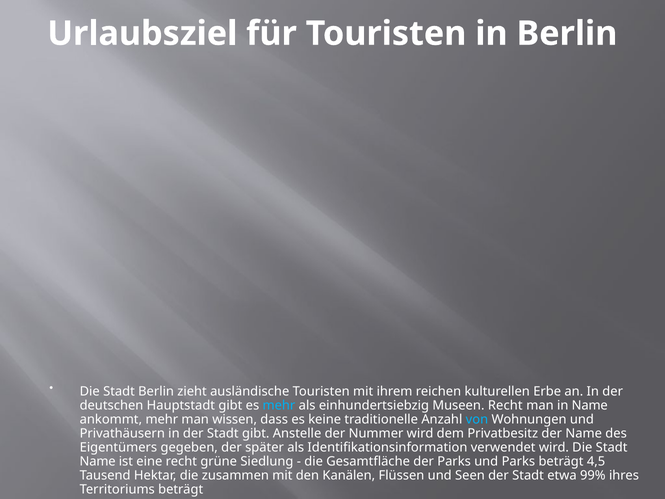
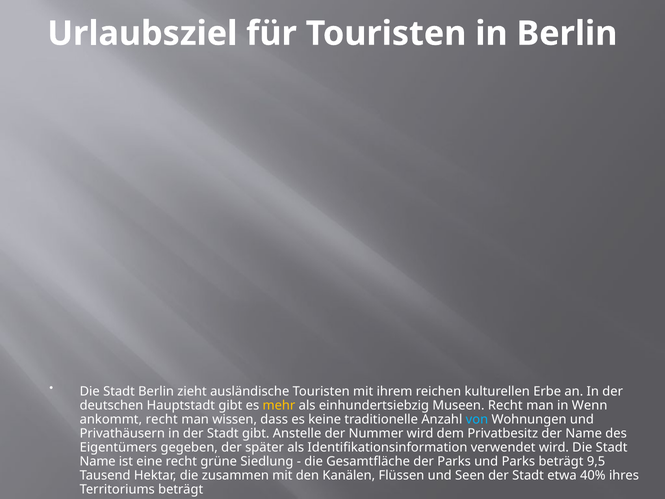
mehr colour: light blue -> yellow (279, 405)
in Name: Name -> Wenn (590, 405)
ankommt mehr: mehr -> recht (162, 419)
4,5: 4,5 -> 9,5 (596, 461)
99%: 99% -> 40% (593, 475)
